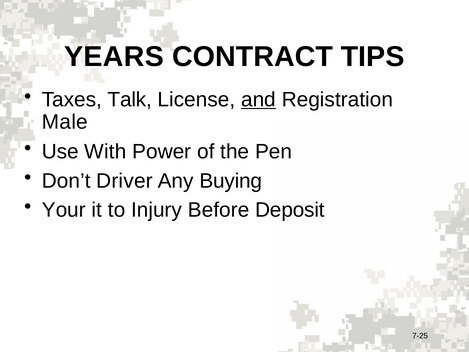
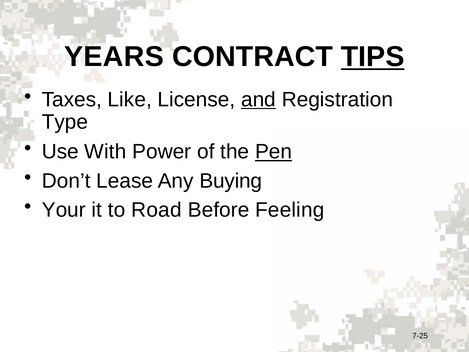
TIPS underline: none -> present (373, 57)
Talk: Talk -> Like (130, 99)
Male: Male -> Type (65, 122)
Pen underline: none -> present (274, 152)
Driver: Driver -> Lease (125, 181)
Injury: Injury -> Road (156, 210)
Deposit: Deposit -> Feeling (290, 210)
